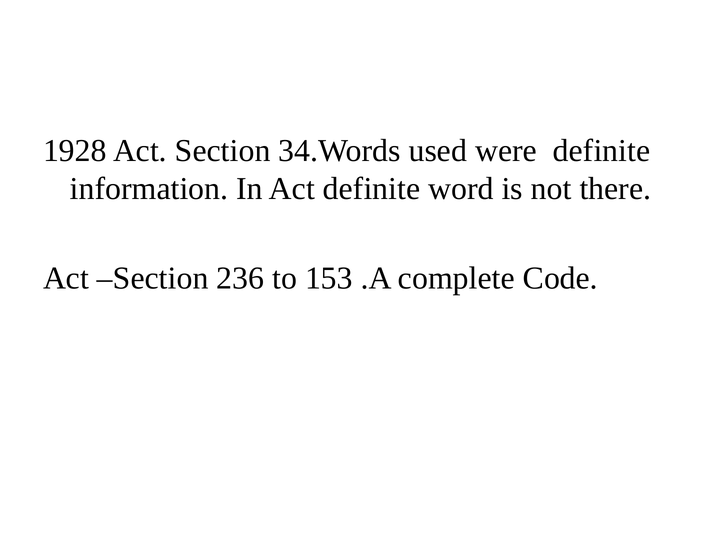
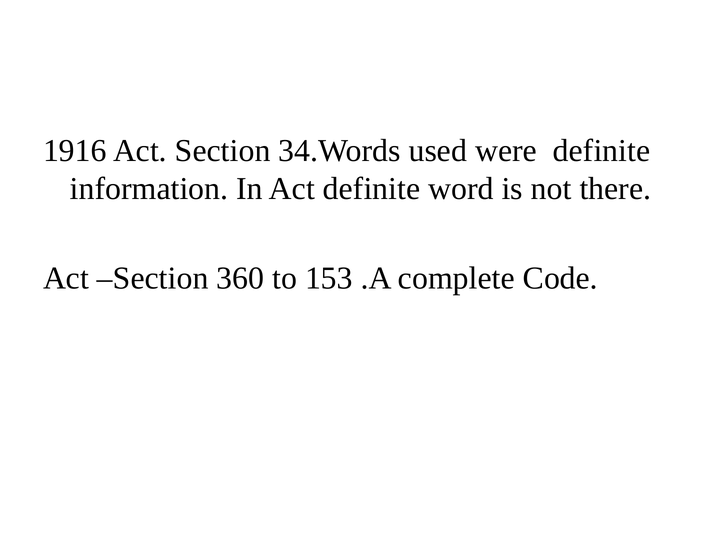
1928: 1928 -> 1916 (75, 150)
236: 236 -> 360 (240, 278)
